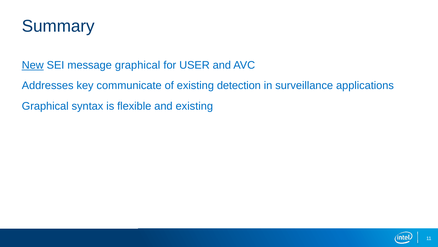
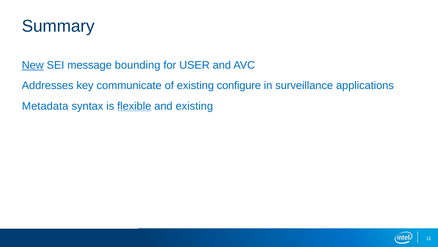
message graphical: graphical -> bounding (138, 65)
detection: detection -> configure (239, 85)
Graphical: Graphical -> Metadata (45, 106)
flexible underline: none -> present (134, 106)
